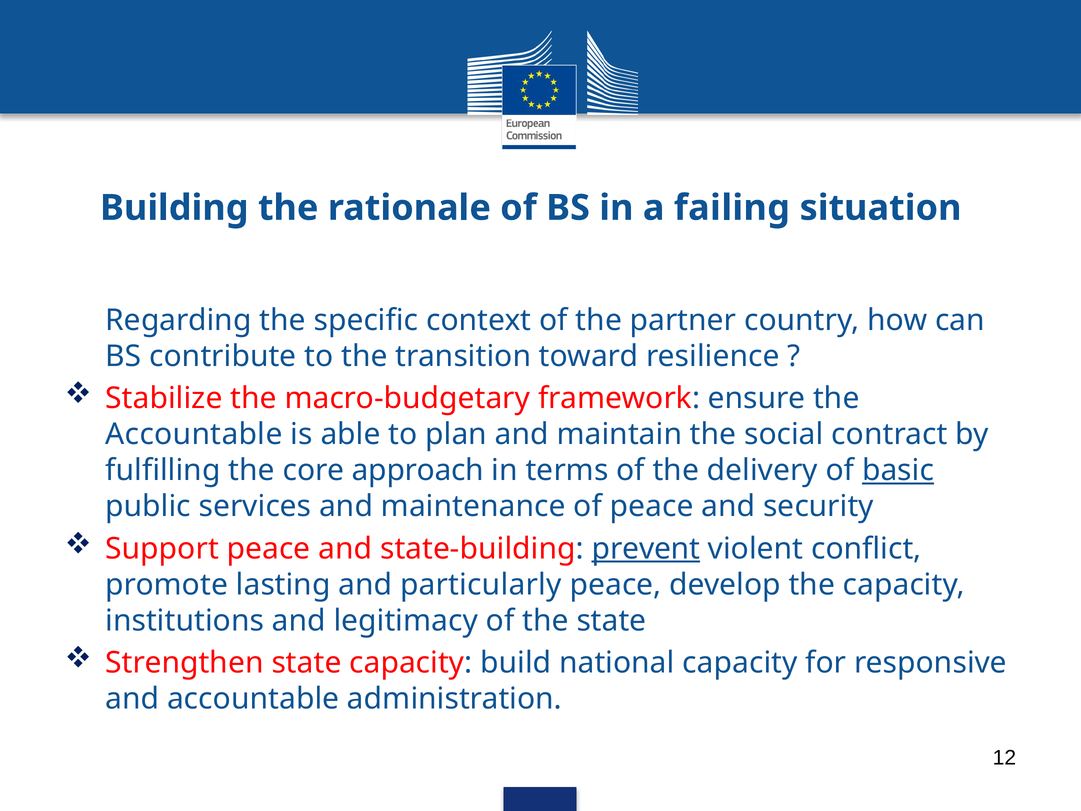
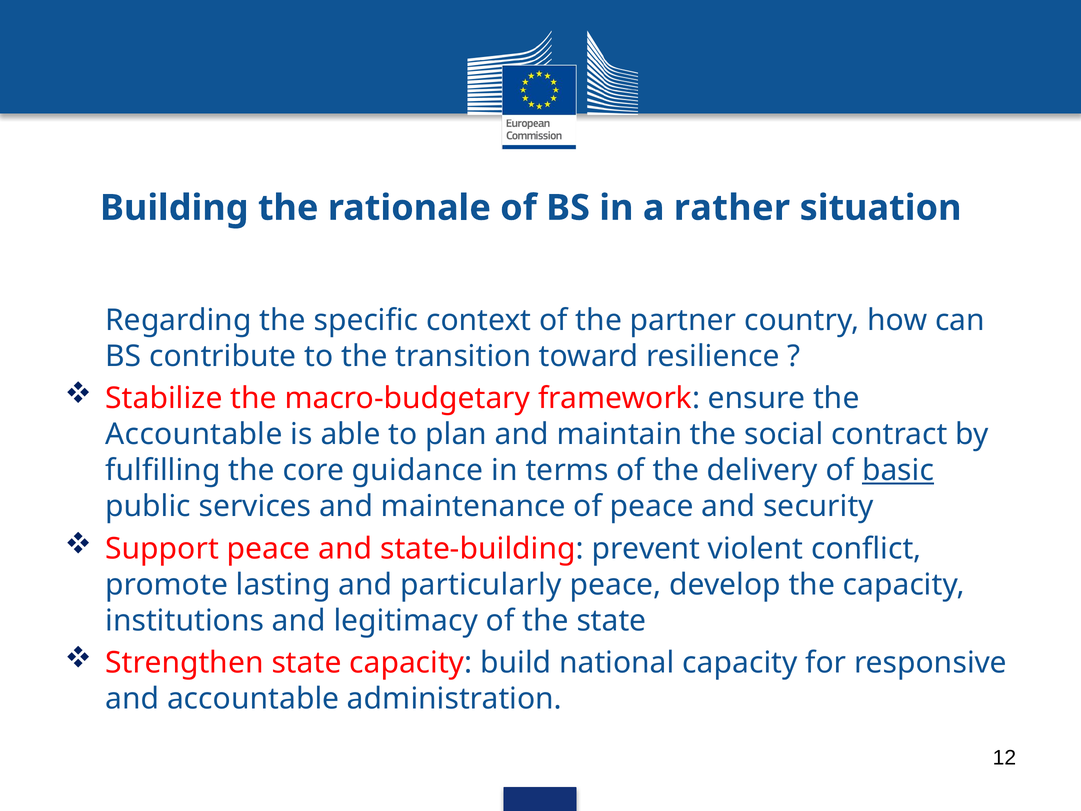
failing: failing -> rather (732, 208)
approach: approach -> guidance (418, 470)
prevent underline: present -> none (646, 548)
